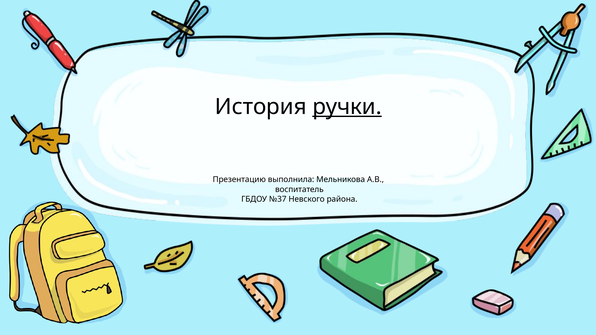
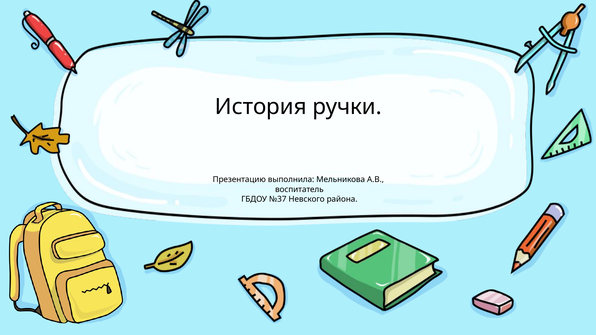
ручки underline: present -> none (347, 107)
